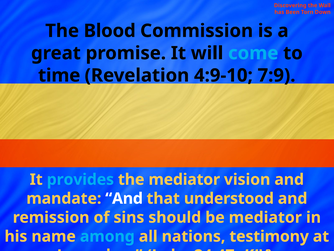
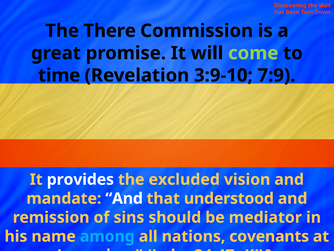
Blood: Blood -> There (110, 31)
come colour: light blue -> light green (253, 53)
4:9-10: 4:9-10 -> 3:9-10 (223, 75)
provides colour: light blue -> white (80, 179)
the mediator: mediator -> excluded (184, 179)
testimony: testimony -> covenants (269, 236)
